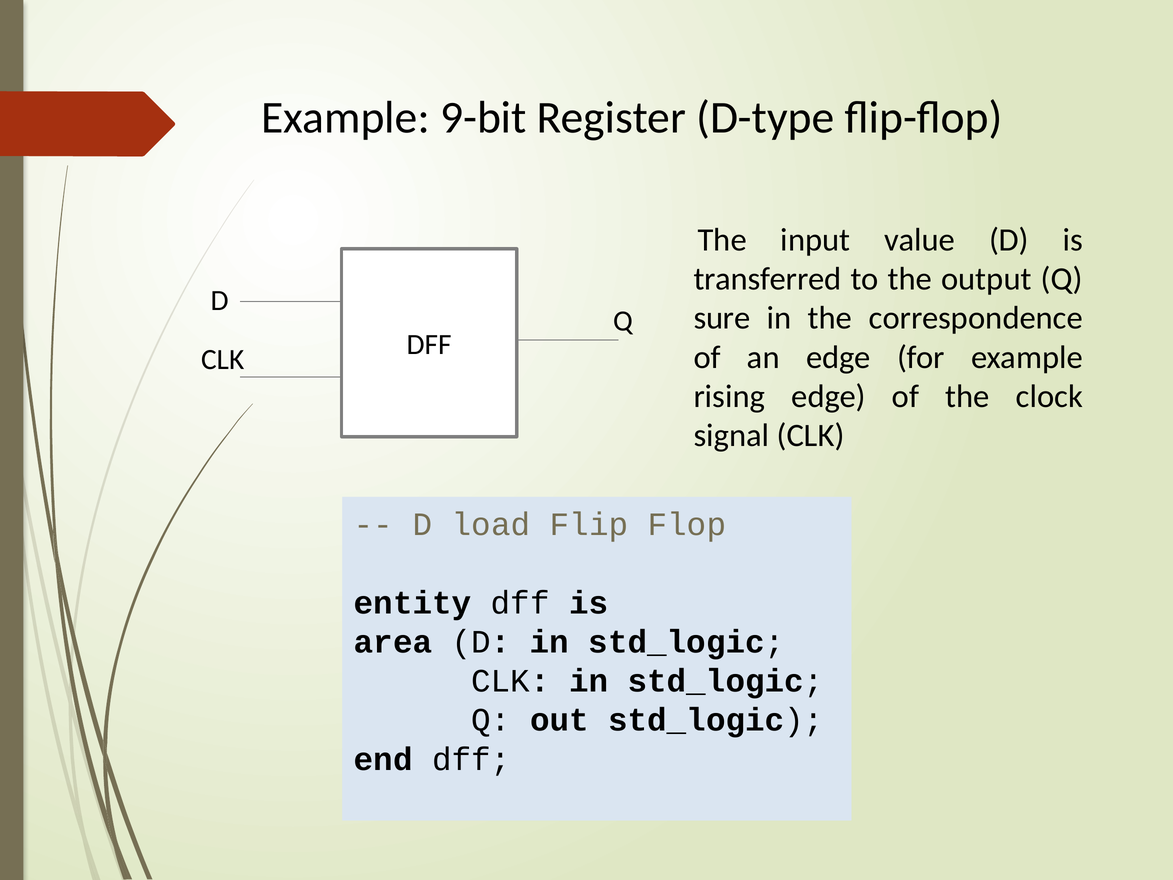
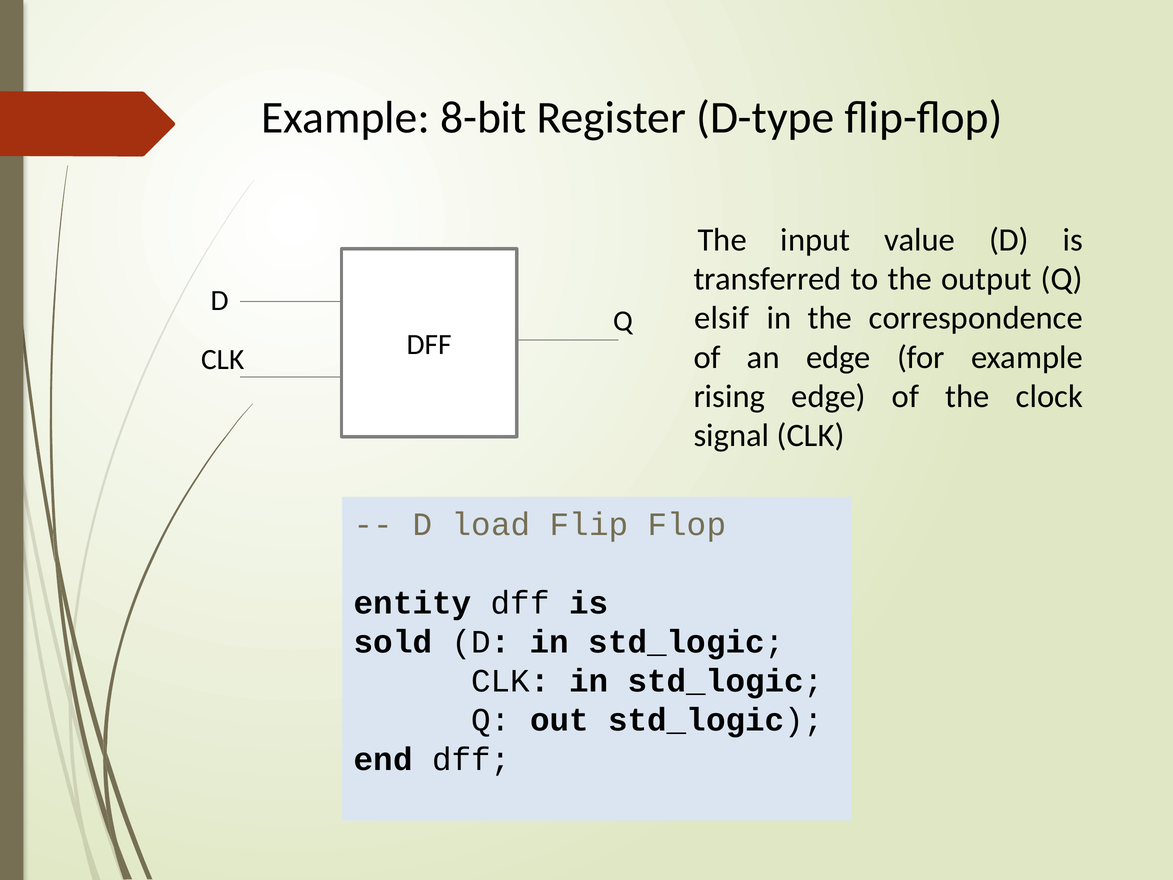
9-bit: 9-bit -> 8-bit (483, 118)
sure: sure -> elsif (722, 318)
area: area -> sold (393, 642)
